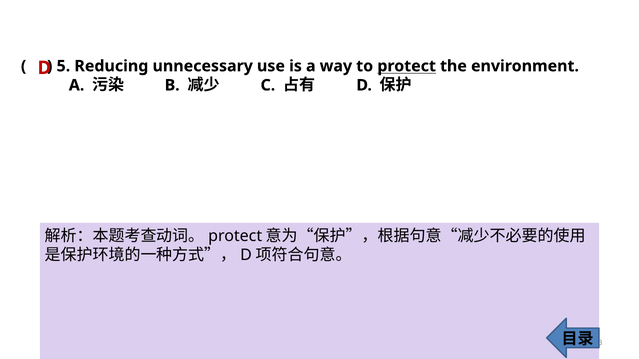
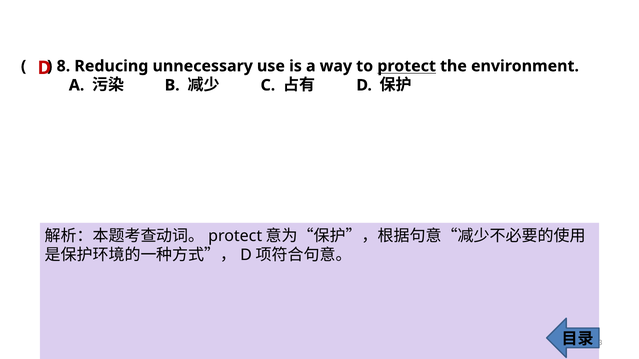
5: 5 -> 8 (63, 66)
